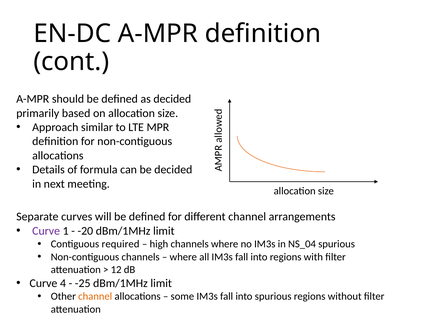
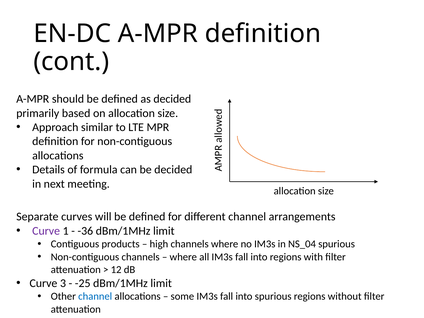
-20: -20 -> -36 (85, 231)
required: required -> products (121, 244)
4: 4 -> 3 (63, 283)
channel colour: orange -> blue (95, 296)
